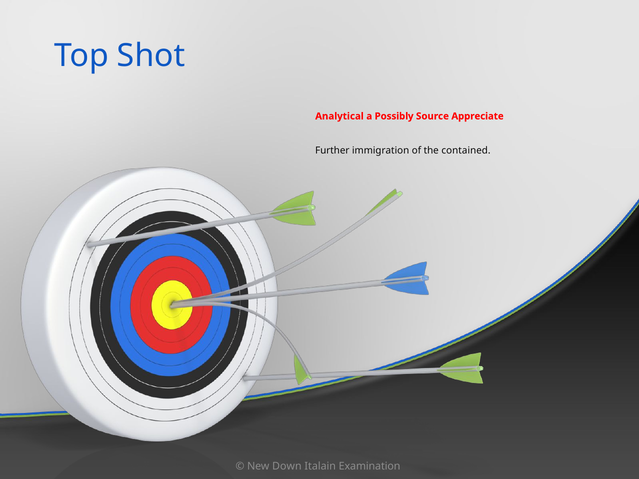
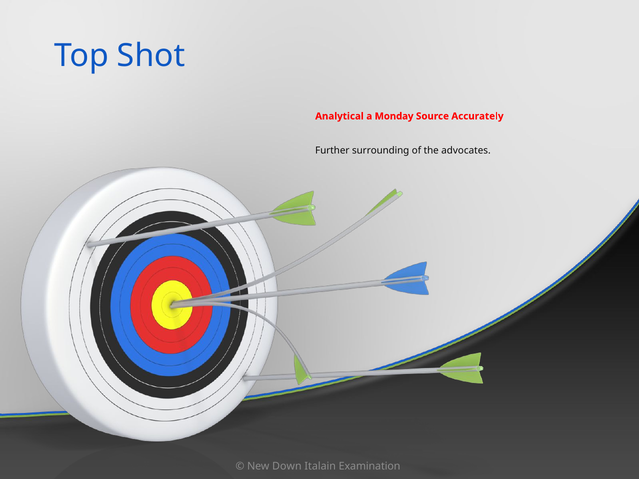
Possibly: Possibly -> Monday (394, 116)
Appreciate: Appreciate -> Accurately (477, 116)
immigration: immigration -> surrounding (381, 151)
contained: contained -> advocates (466, 151)
